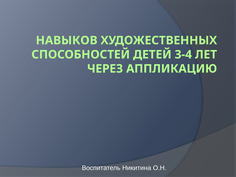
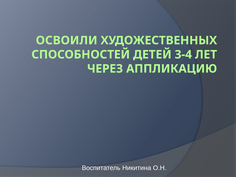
НАВЫКОВ: НАВЫКОВ -> ОСВОИЛИ (67, 40)
